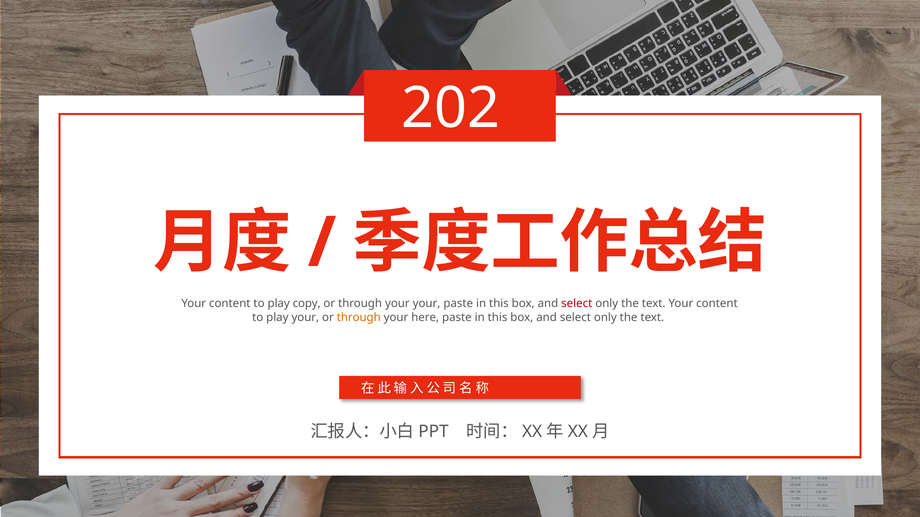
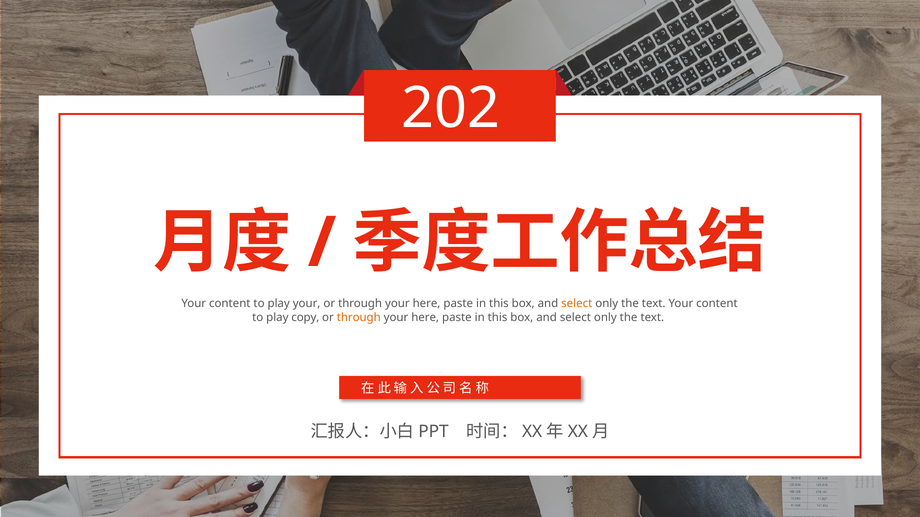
play copy: copy -> your (307, 304)
your: your -> here (427, 304)
select colour: red -> orange (577, 304)
play your: your -> copy (305, 318)
